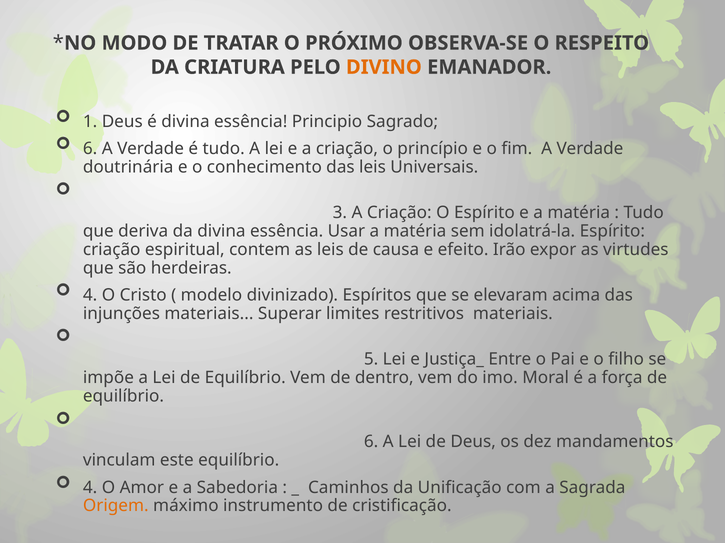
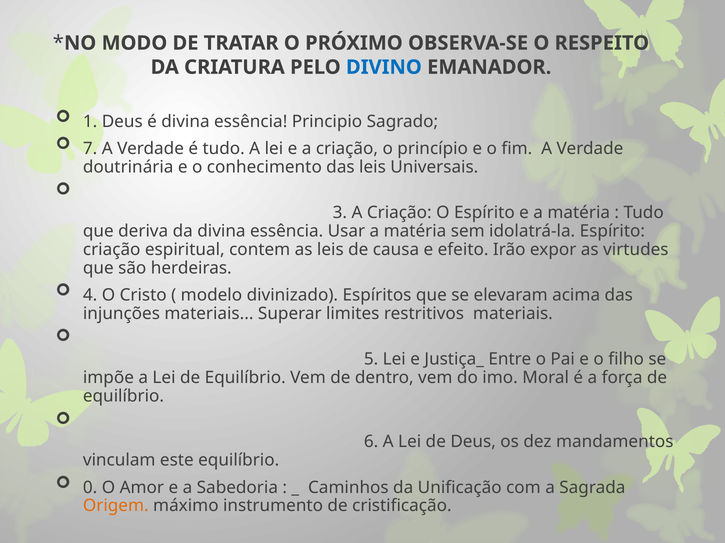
DIVINO colour: orange -> blue (384, 67)
6: 6 -> 7 (90, 149)
4: 4 -> 0 (90, 488)
